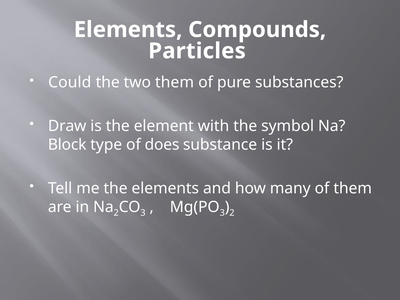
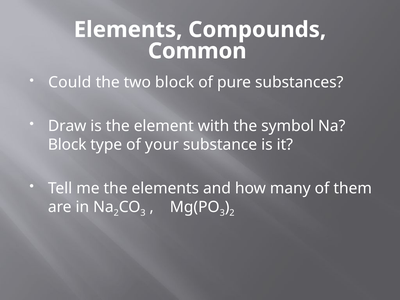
Particles: Particles -> Common (197, 51)
two them: them -> block (175, 82)
does: does -> your (162, 145)
